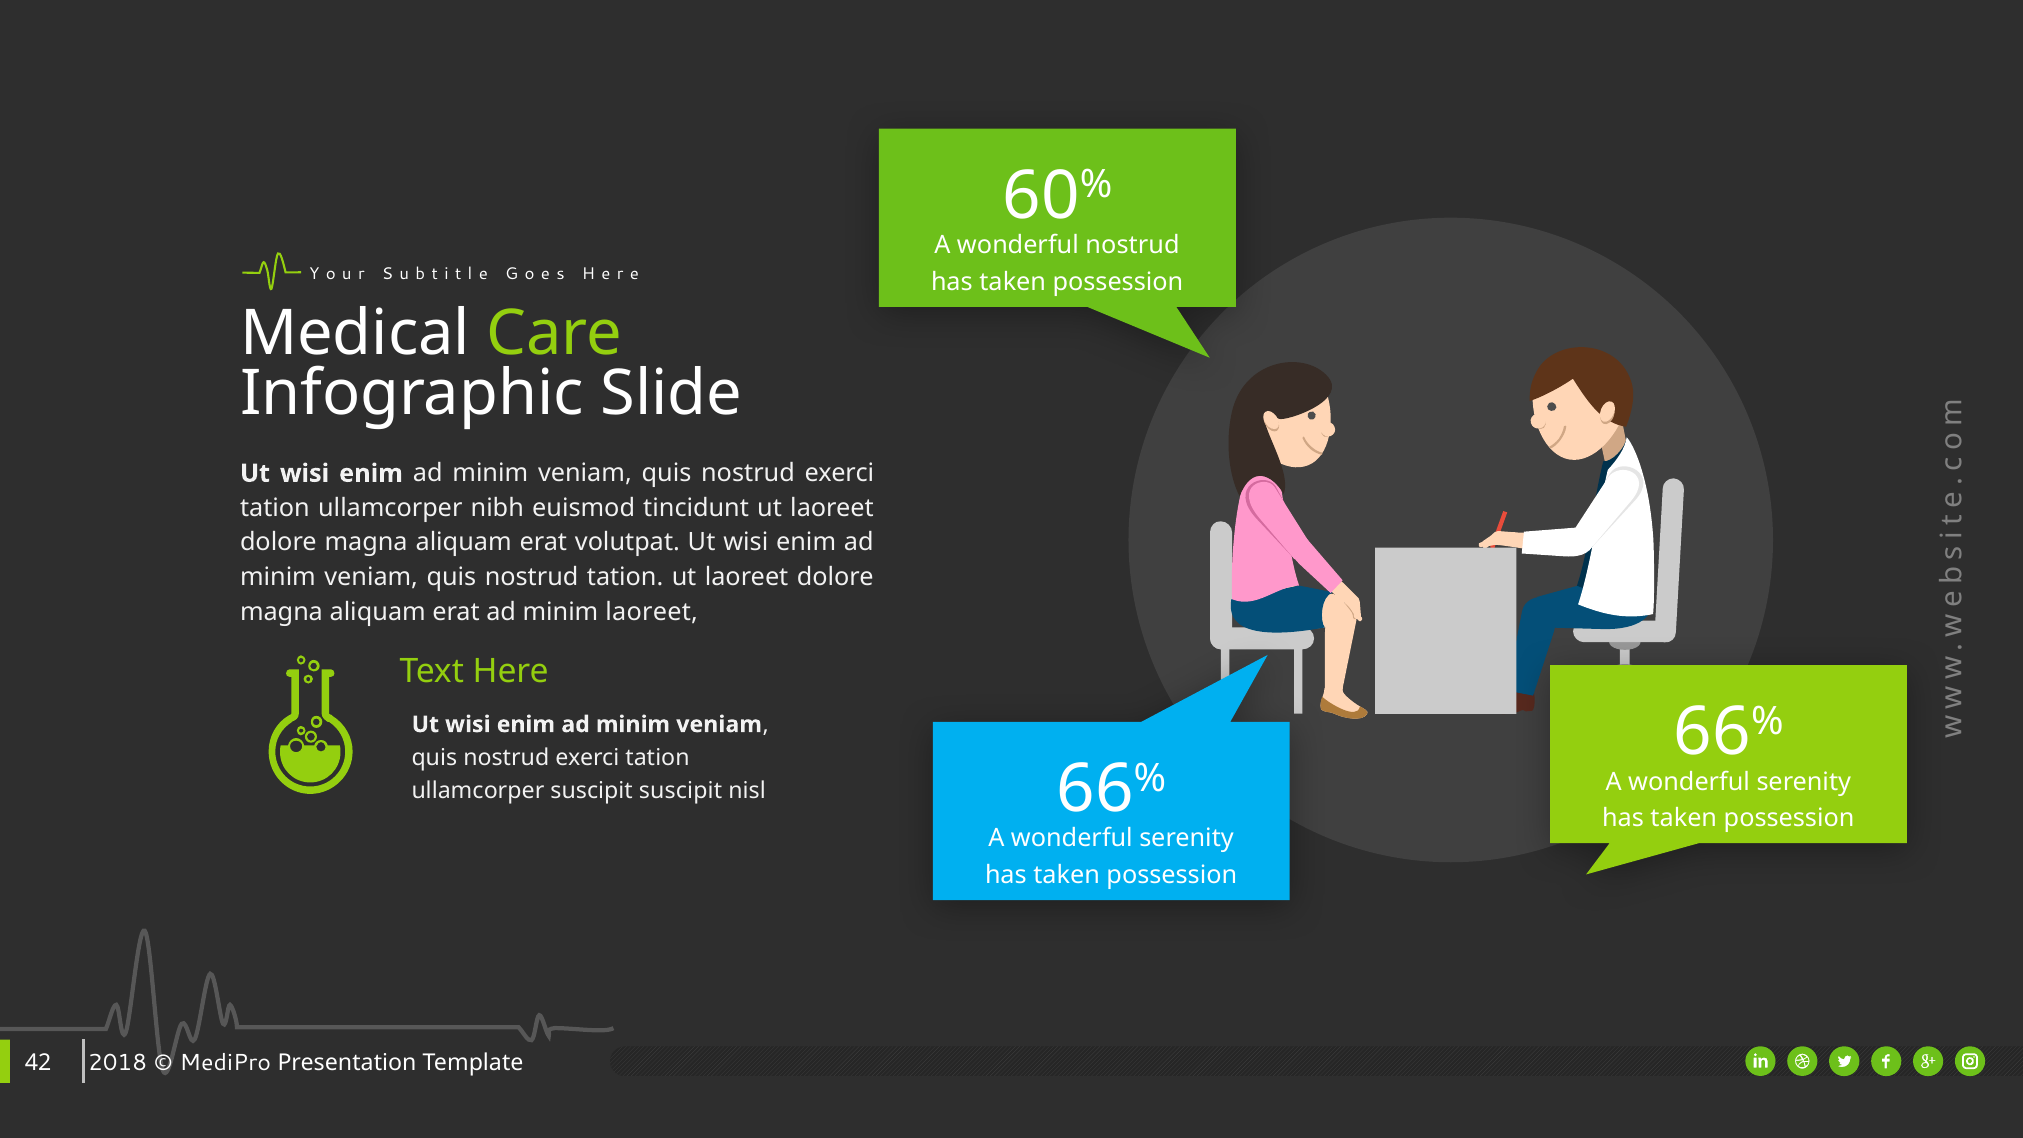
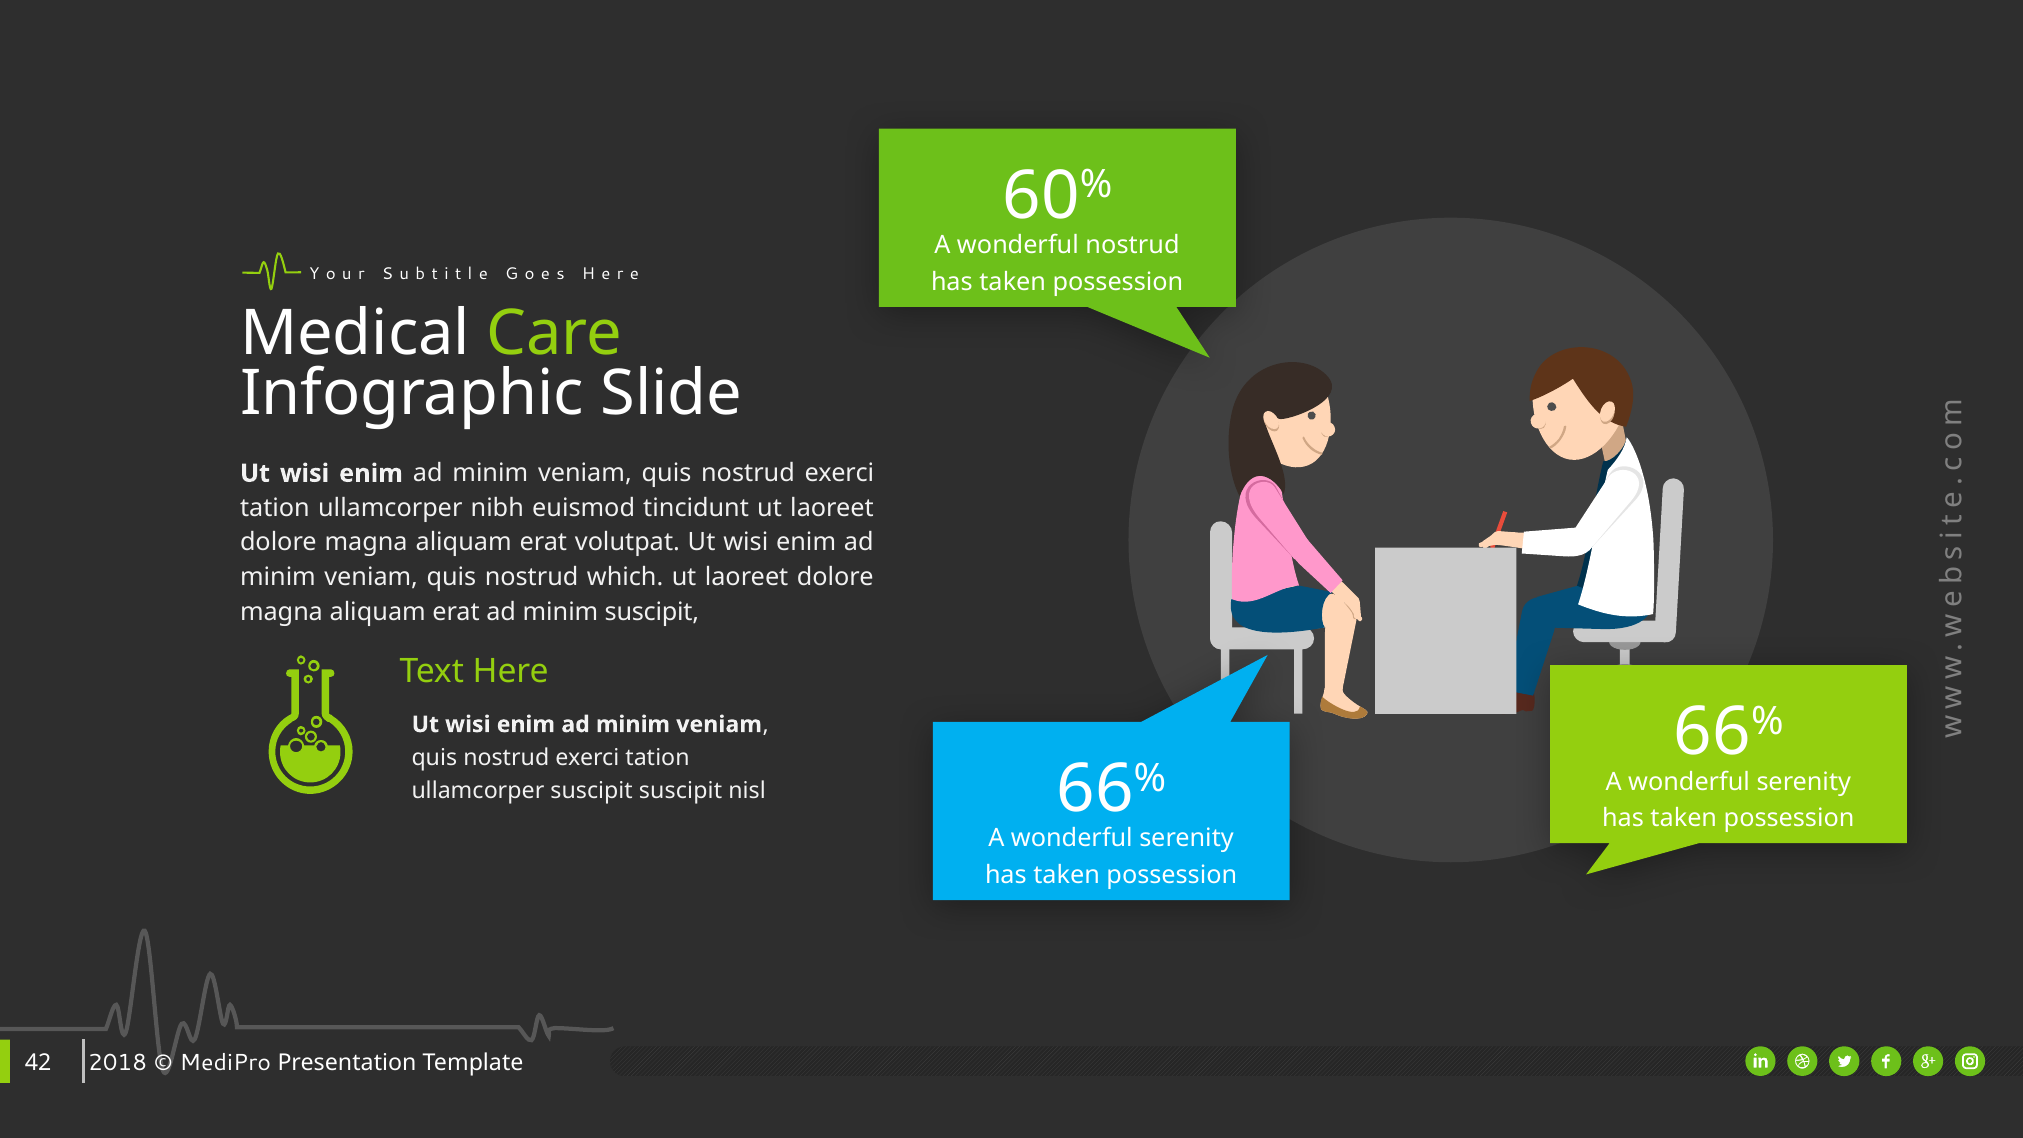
nostrud tation: tation -> which (625, 577)
minim laoreet: laoreet -> suscipit (652, 612)
